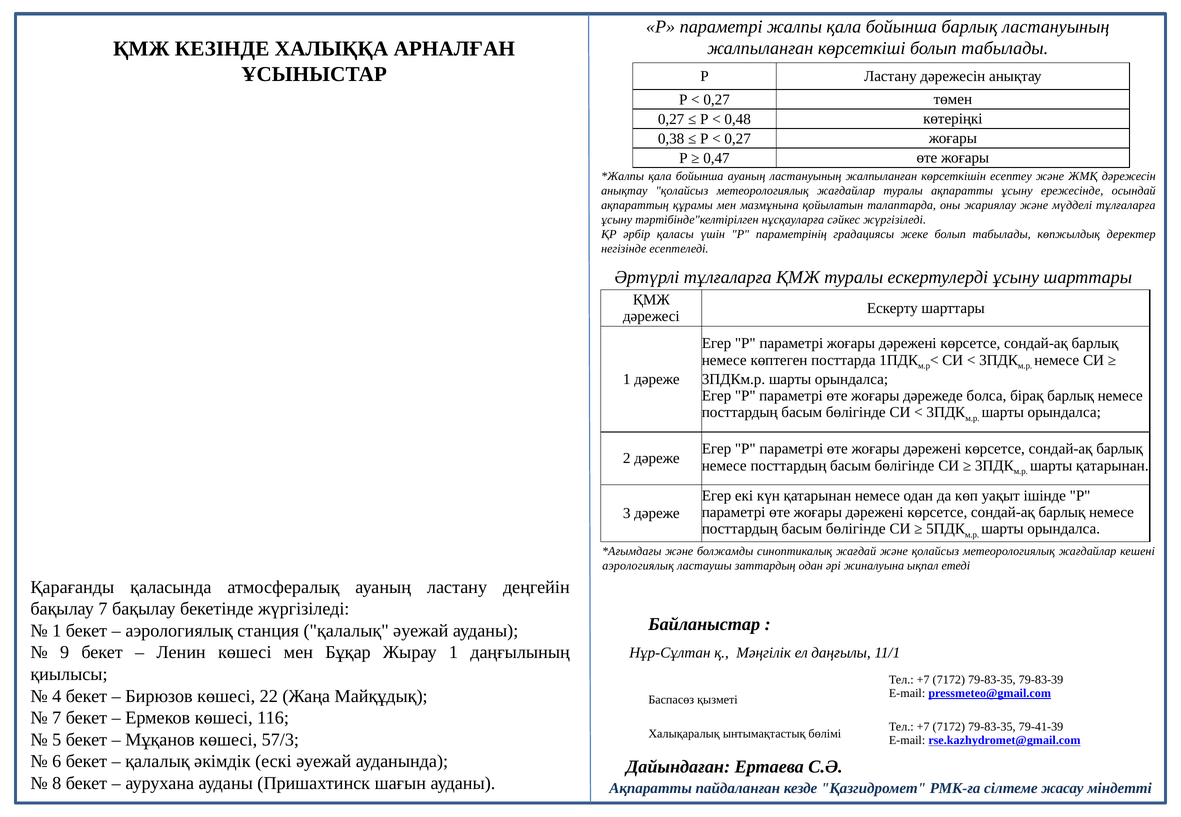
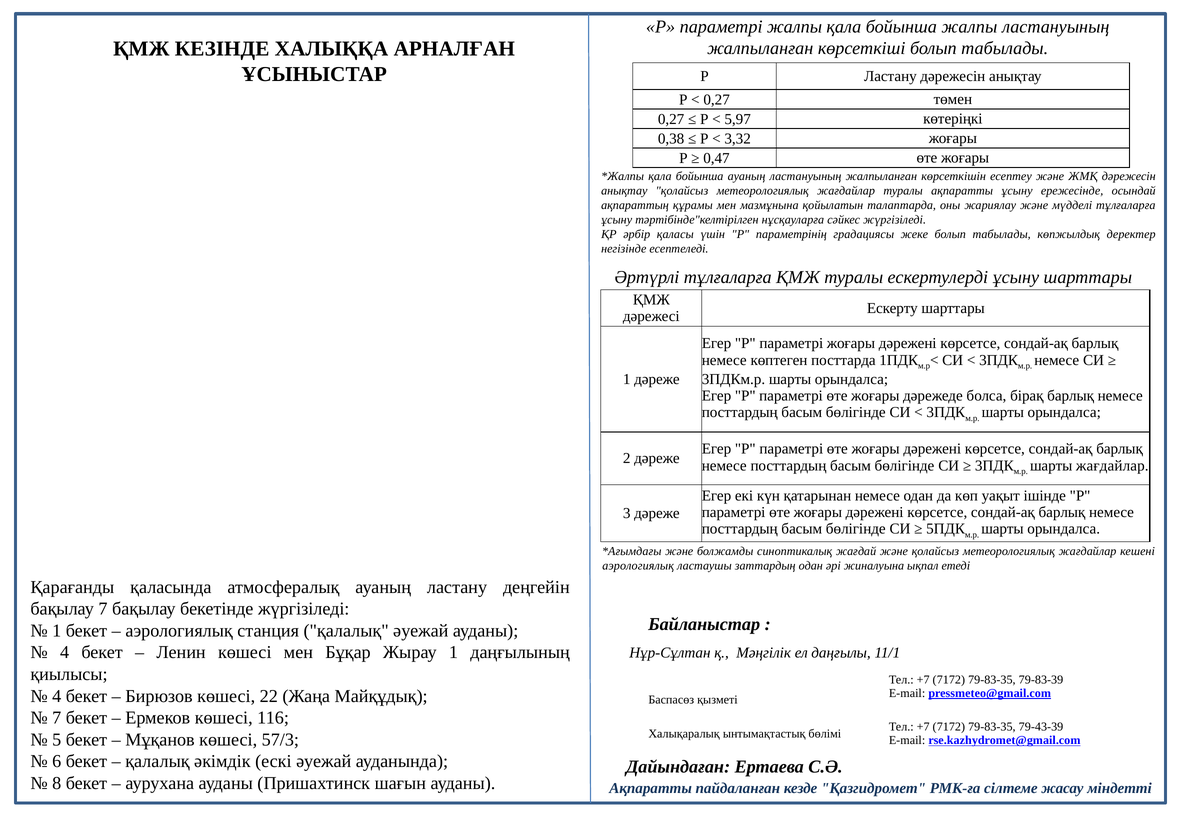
бойынша барлық: барлық -> жалпы (969, 27)
0,48: 0,48 -> 5,97 (738, 120)
0,27: 0,27 -> 3,32 (738, 139)
шарты қатарынан: қатарынан -> жағдайлар (1112, 466)
9: 9 -> 4 (65, 653)
79-41-39: 79-41-39 -> 79-43-39 (1041, 727)
